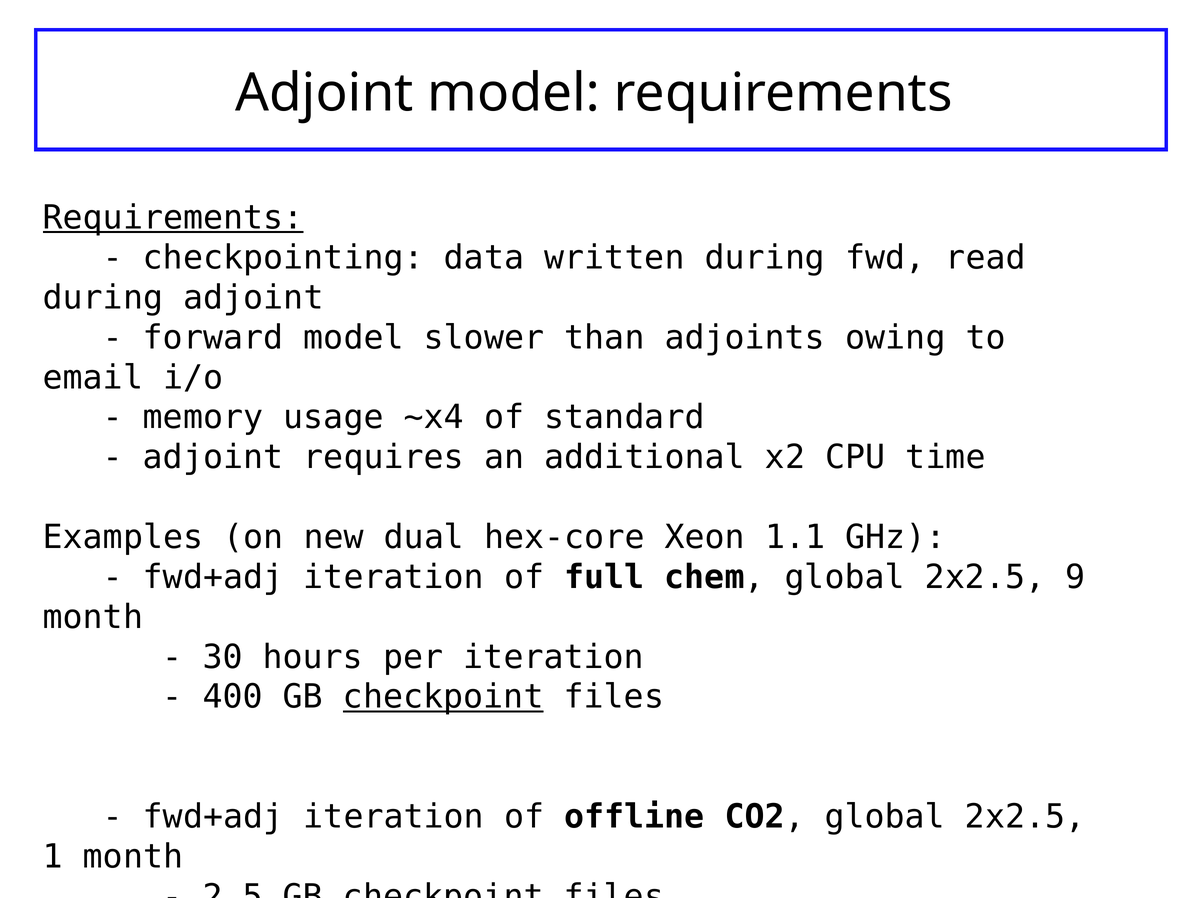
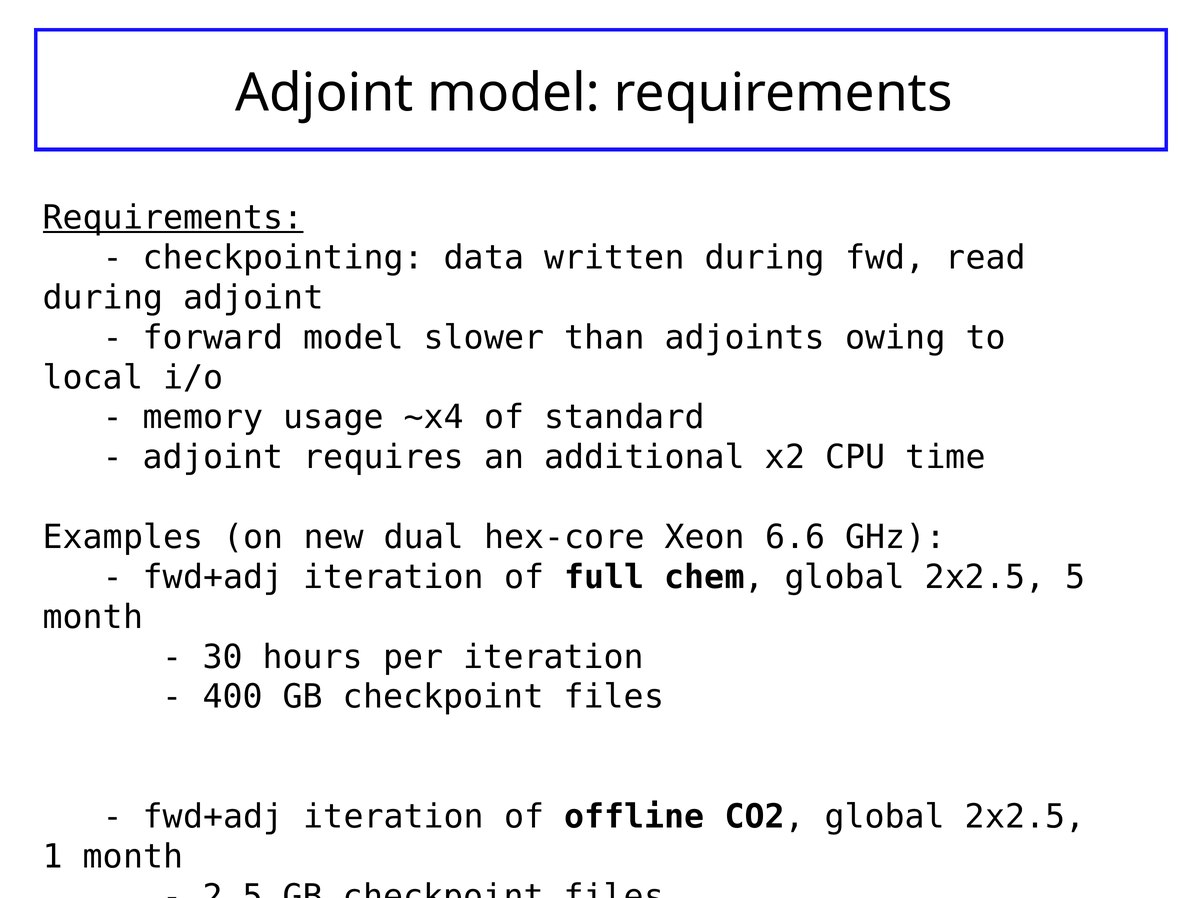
email: email -> local (93, 377)
1.1: 1.1 -> 6.6 (795, 537)
9: 9 -> 5 (1075, 577)
checkpoint underline: present -> none (443, 697)
